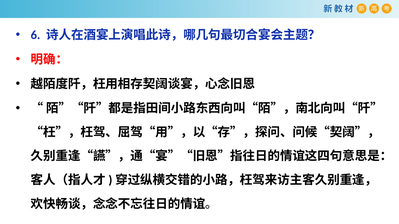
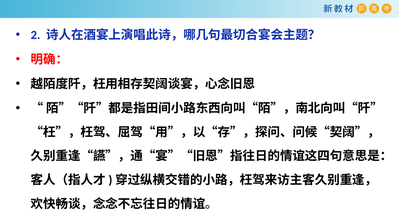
6: 6 -> 2 (35, 35)
